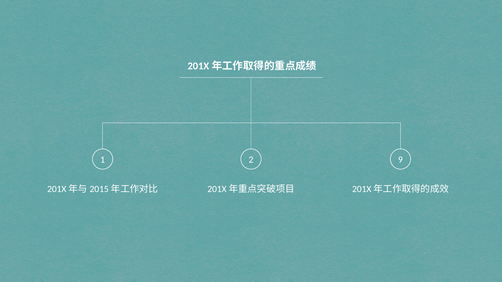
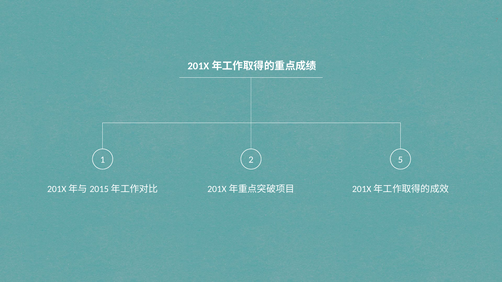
9: 9 -> 5 (400, 160)
